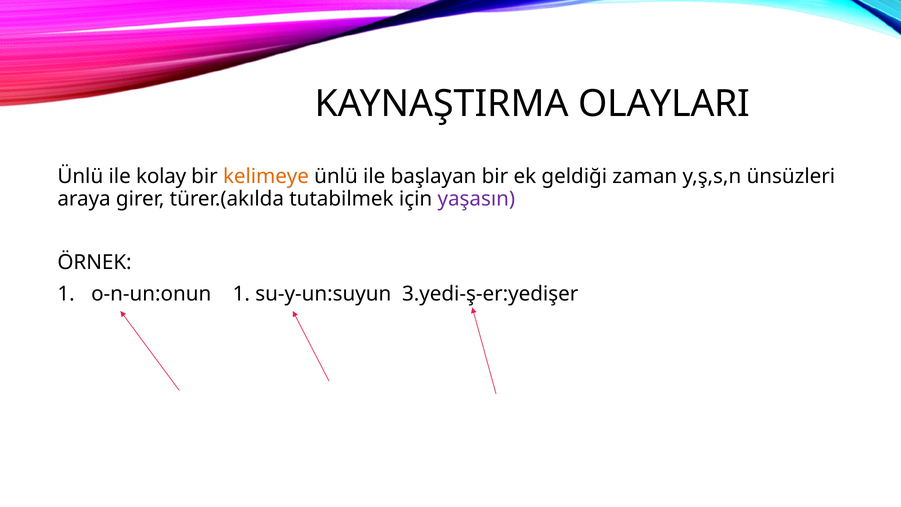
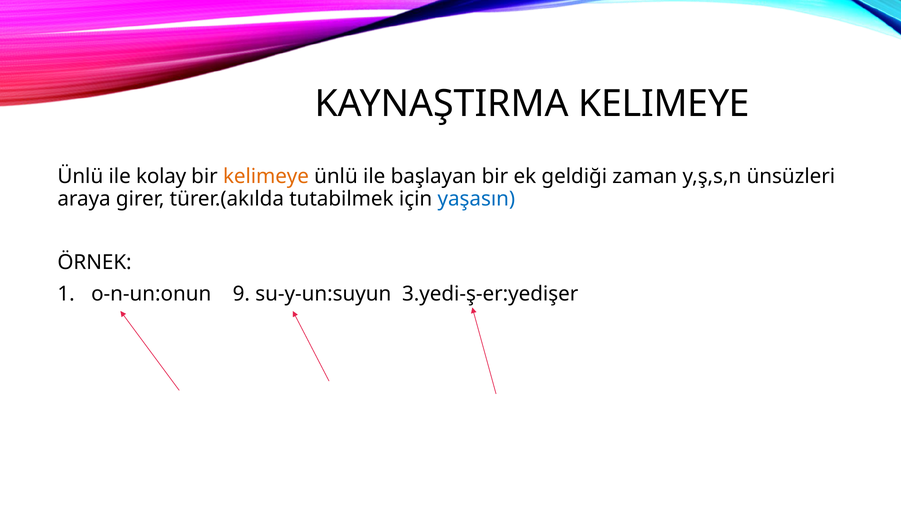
KAYNAŞTIRMA OLAYLARI: OLAYLARI -> KELIMEYE (664, 104)
yaşasın colour: purple -> blue (476, 199)
o-n-un:onun 1: 1 -> 9 (241, 294)
